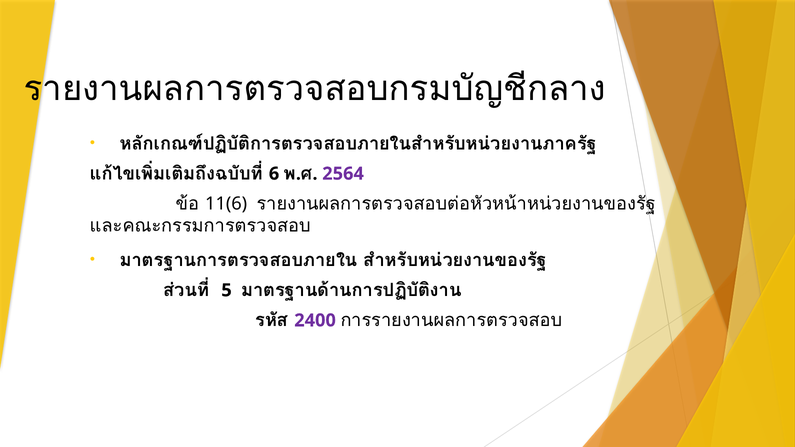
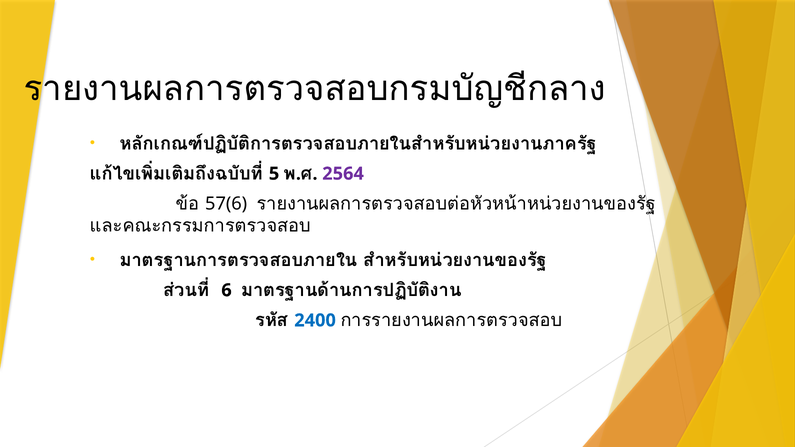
6: 6 -> 5 (274, 174)
11(6: 11(6 -> 57(6 (226, 204)
5: 5 -> 6 (227, 290)
2400 colour: purple -> blue (315, 321)
